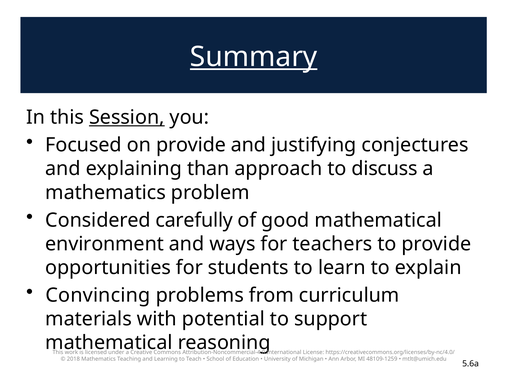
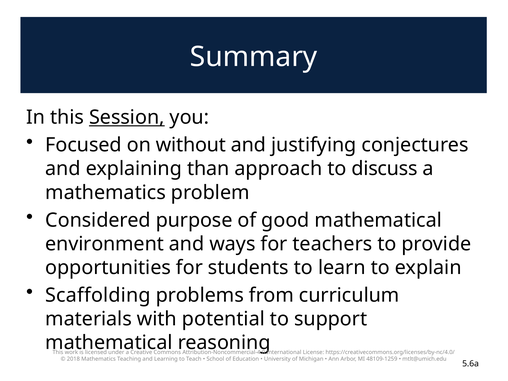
Summary underline: present -> none (254, 57)
on provide: provide -> without (191, 145)
carefully: carefully -> purpose (194, 220)
Convincing: Convincing -> Scaffolding (98, 295)
